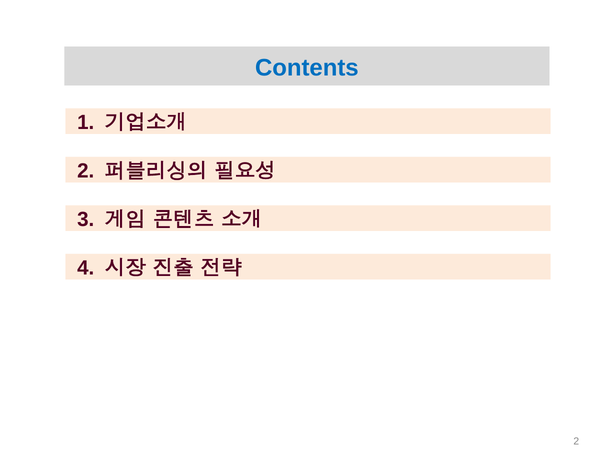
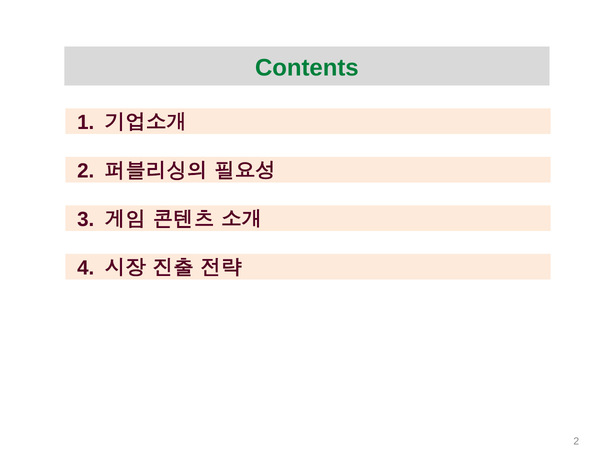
Contents colour: blue -> green (307, 68)
